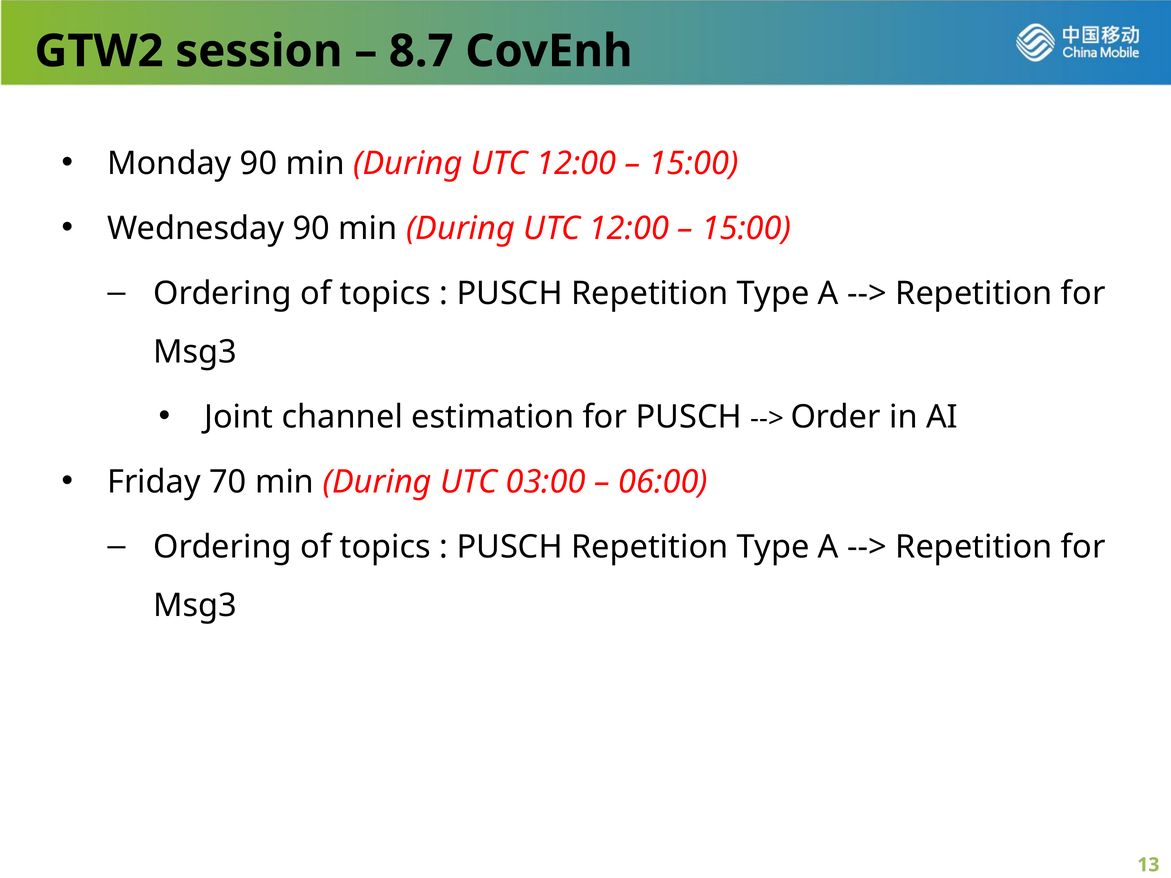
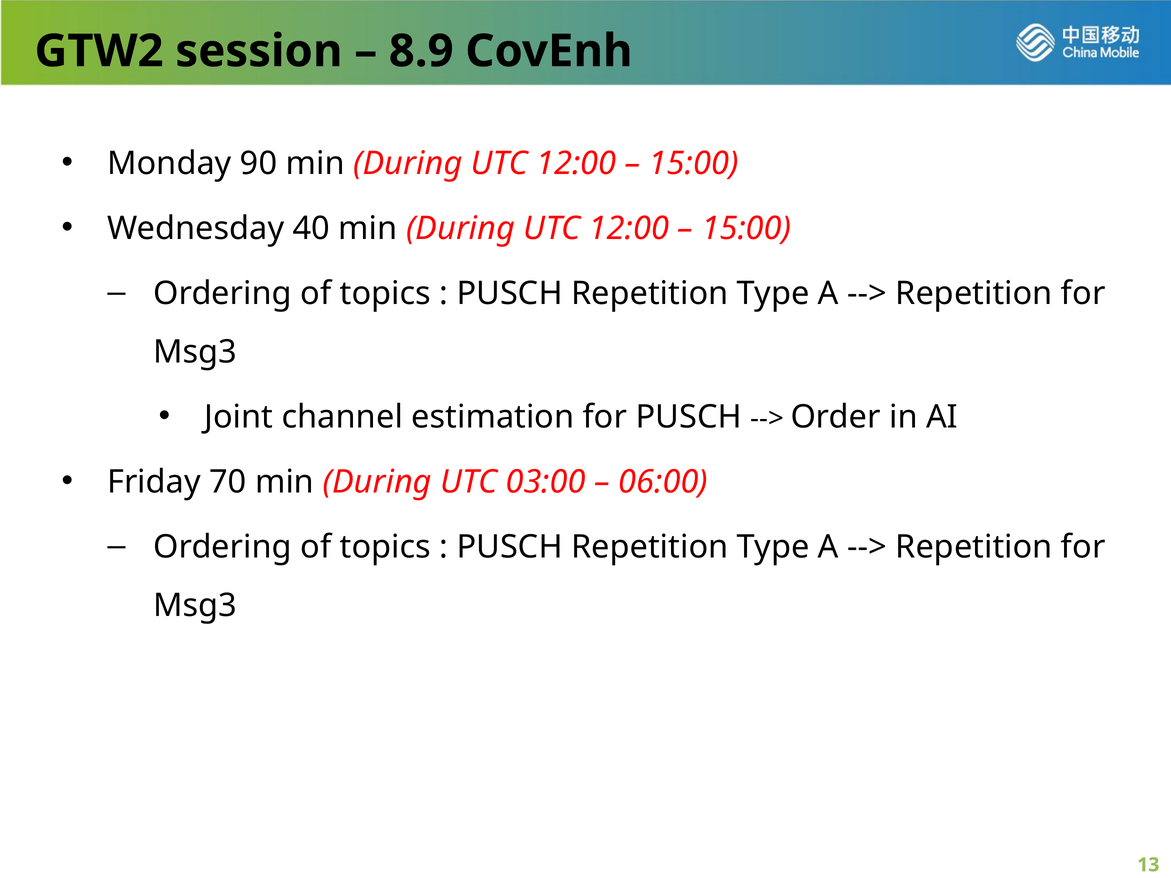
8.7: 8.7 -> 8.9 (421, 51)
Wednesday 90: 90 -> 40 (311, 228)
